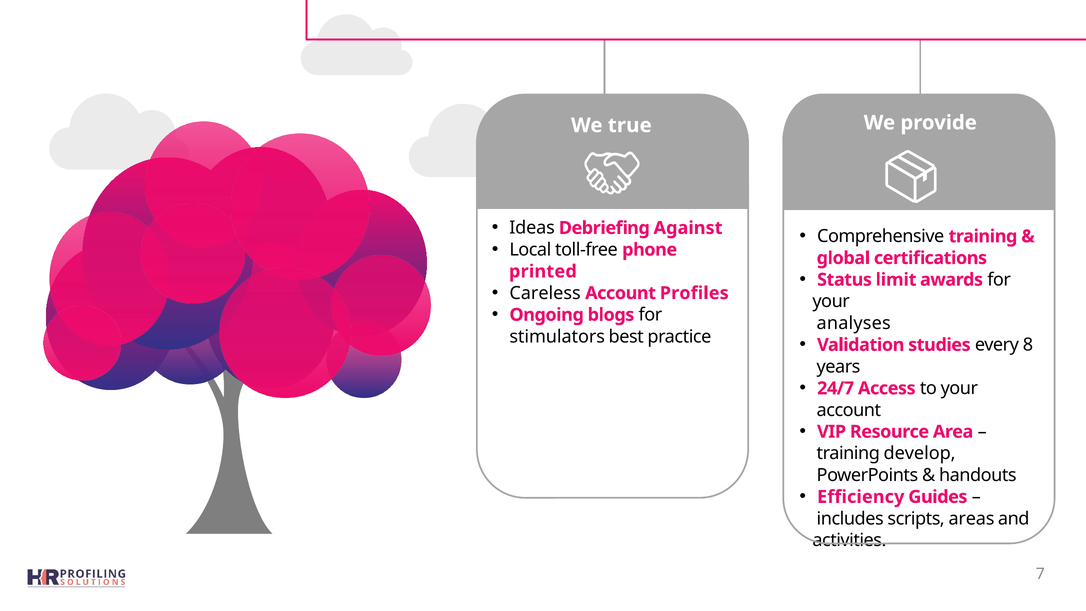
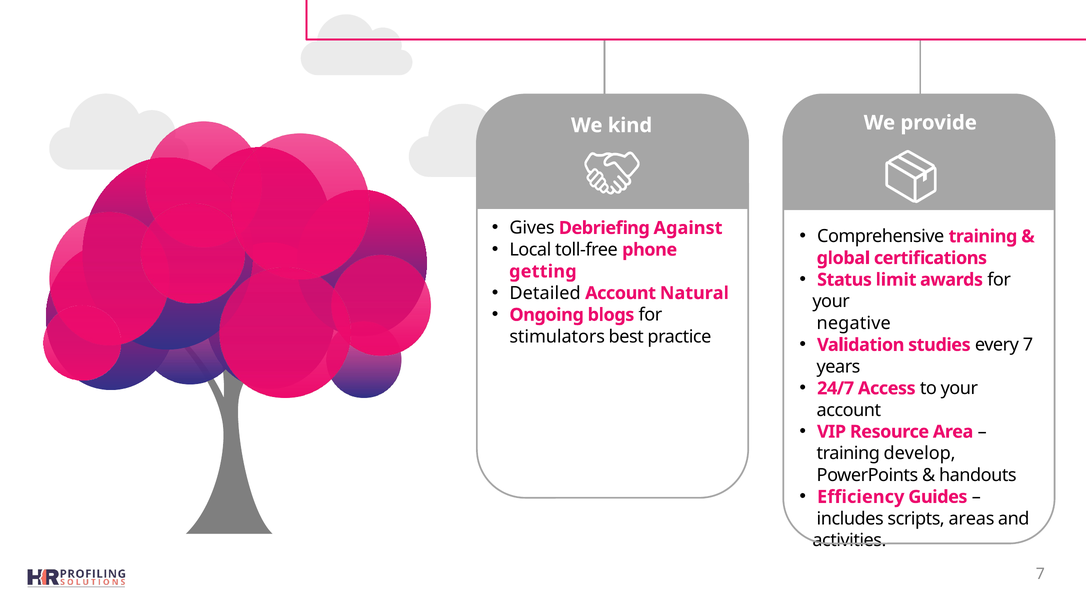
true: true -> kind (630, 125)
Ideas: Ideas -> Gives (532, 228)
printed: printed -> getting (543, 271)
Careless: Careless -> Detailed (545, 293)
Profiles: Profiles -> Natural (694, 293)
analyses: analyses -> negative (854, 323)
every 8: 8 -> 7 (1028, 345)
